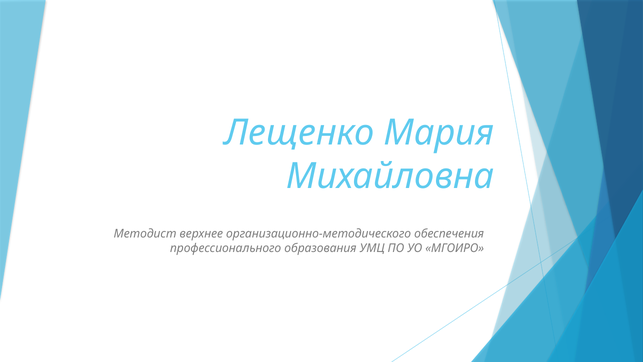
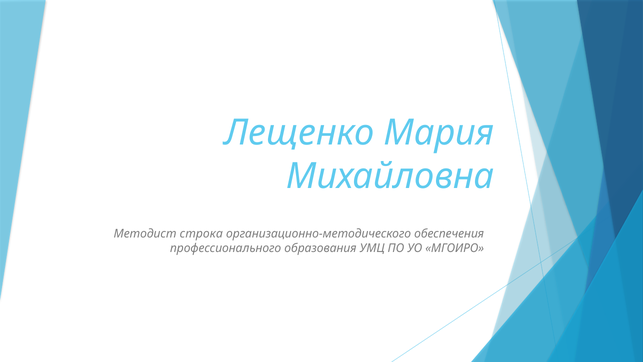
верхнее: верхнее -> строка (201, 234)
